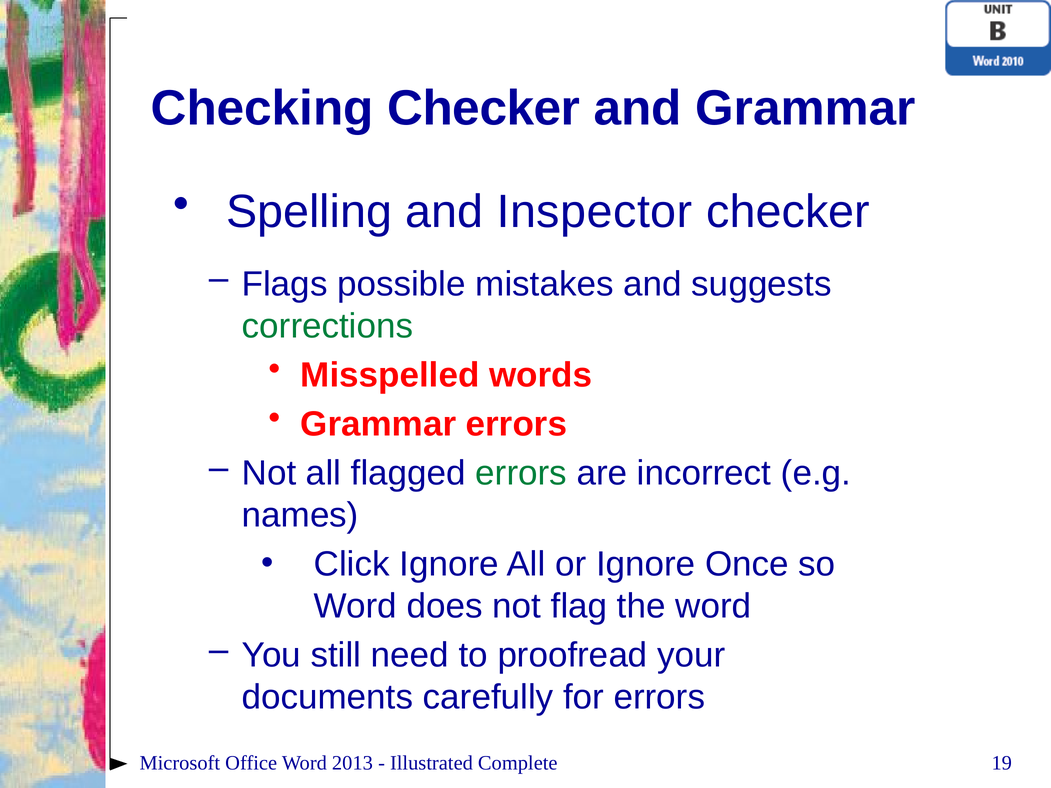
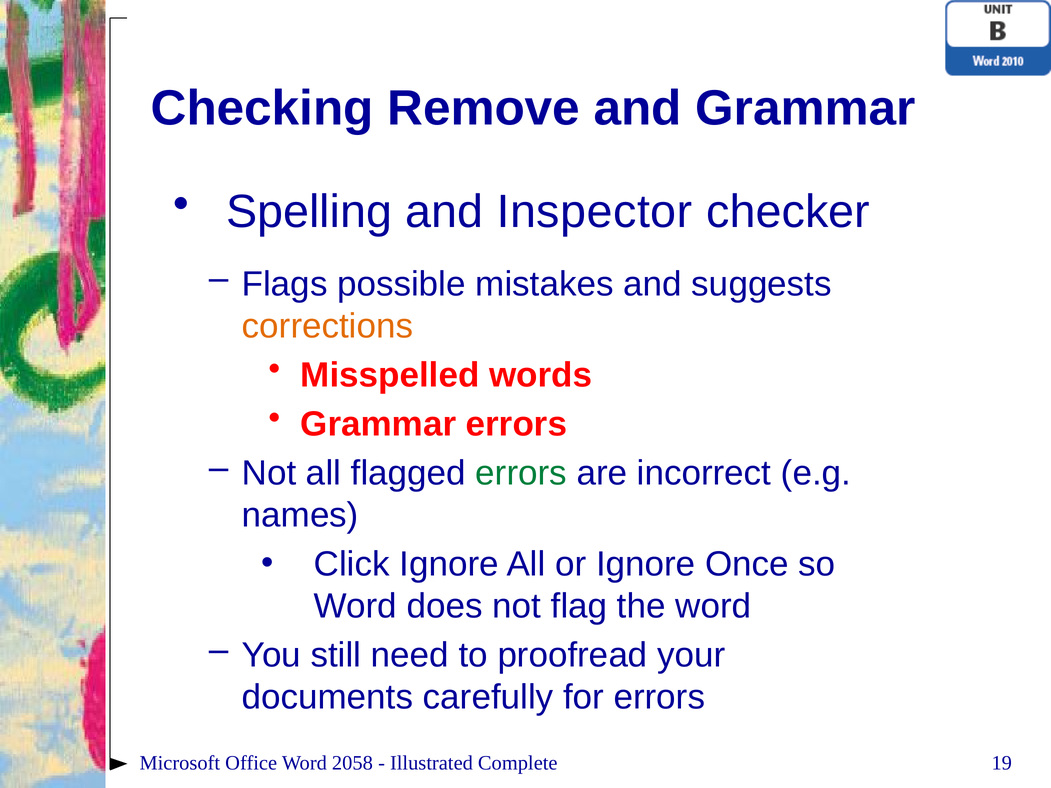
Checking Checker: Checker -> Remove (484, 108)
corrections colour: green -> orange (328, 326)
2013: 2013 -> 2058 (352, 763)
